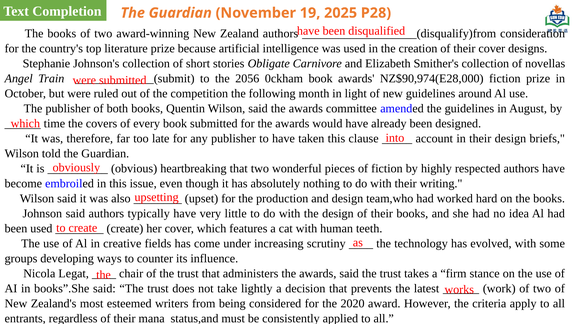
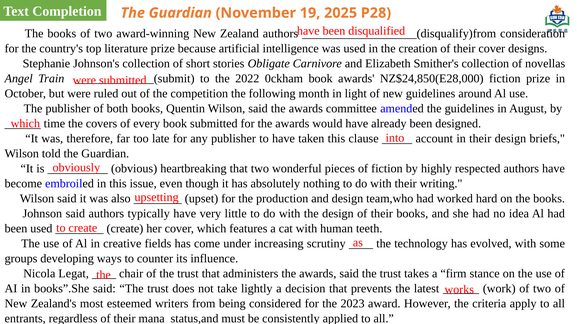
2056: 2056 -> 2022 (247, 79)
NZ$90,974(E28,000: NZ$90,974(E28,000 -> NZ$24,850(E28,000 (432, 79)
2020: 2020 -> 2023 (353, 304)
